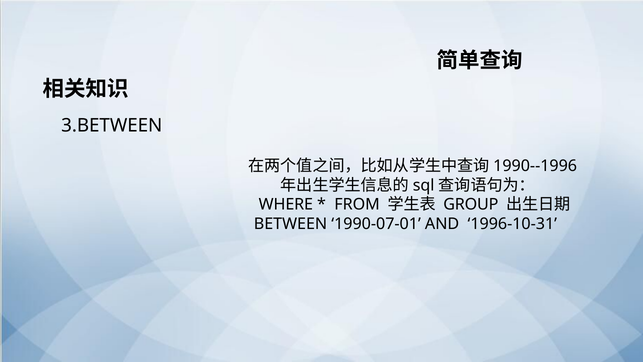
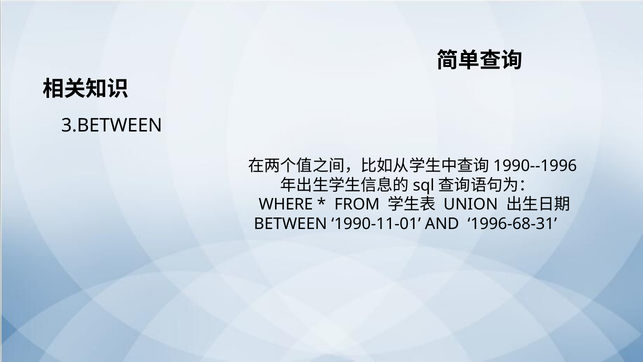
GROUP: GROUP -> UNION (471, 205)
1990-07-01: 1990-07-01 -> 1990-11-01 (376, 224)
1996-10-31: 1996-10-31 -> 1996-68-31 (512, 224)
